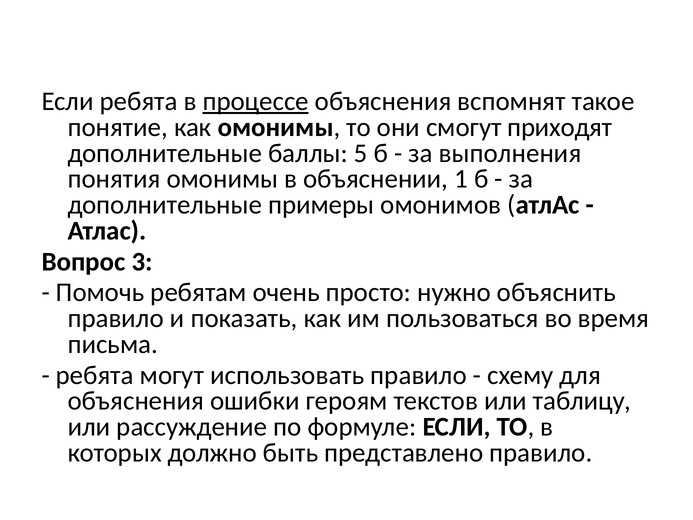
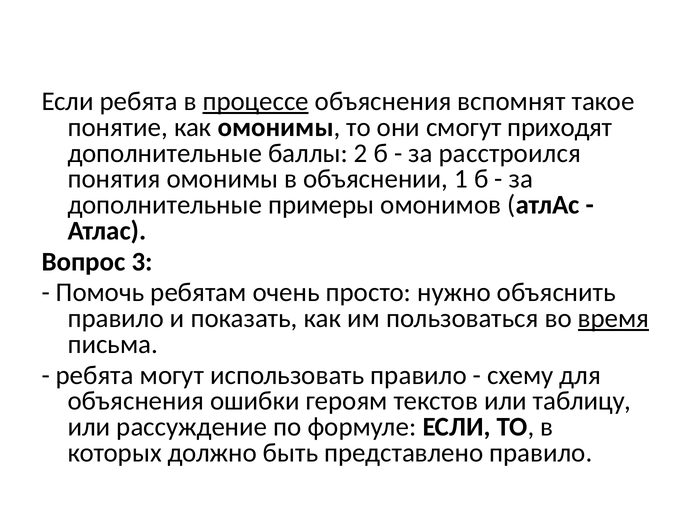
5: 5 -> 2 (361, 153)
выполнения: выполнения -> расстроился (510, 153)
время underline: none -> present (613, 318)
